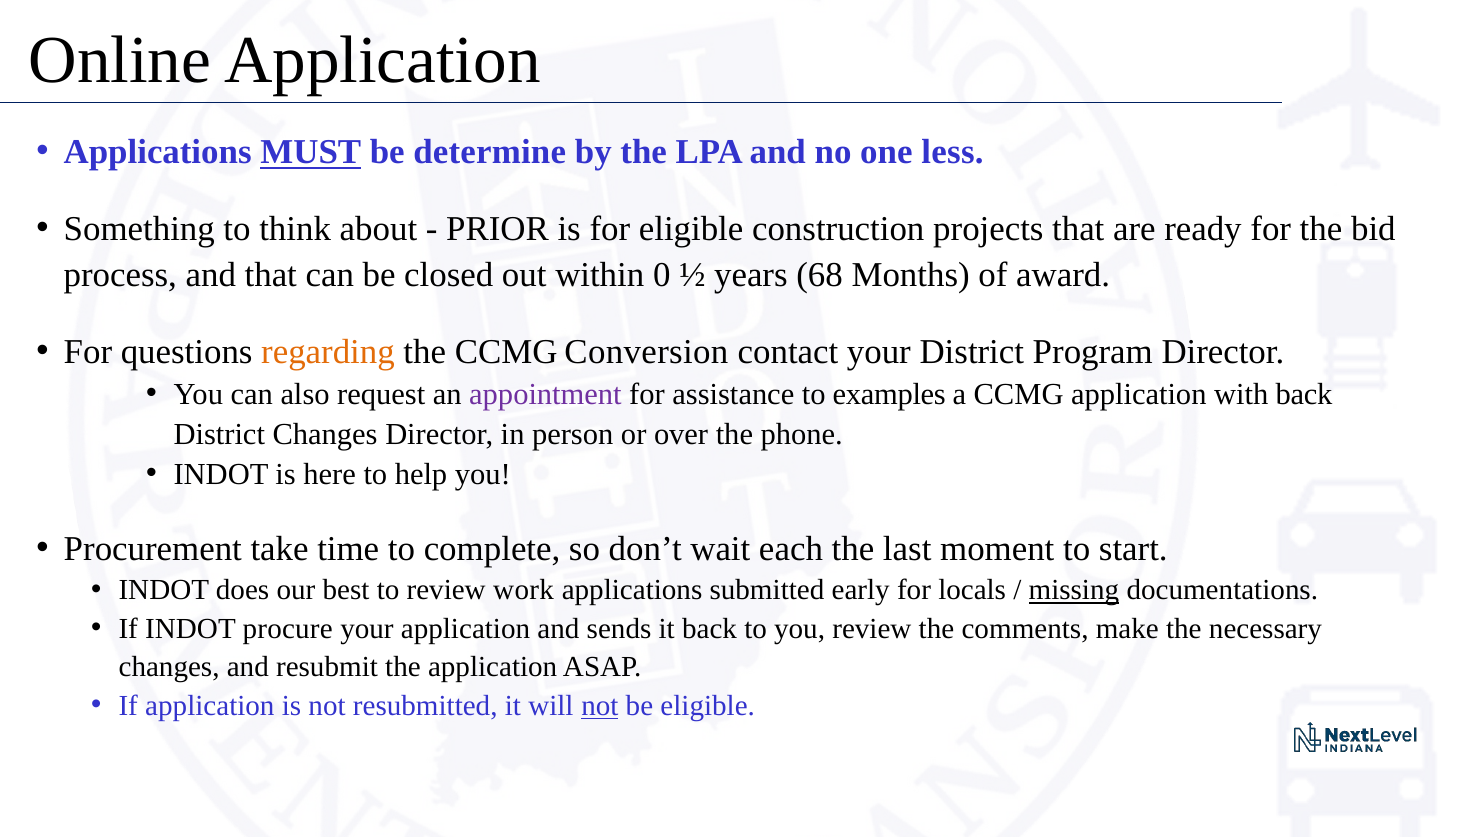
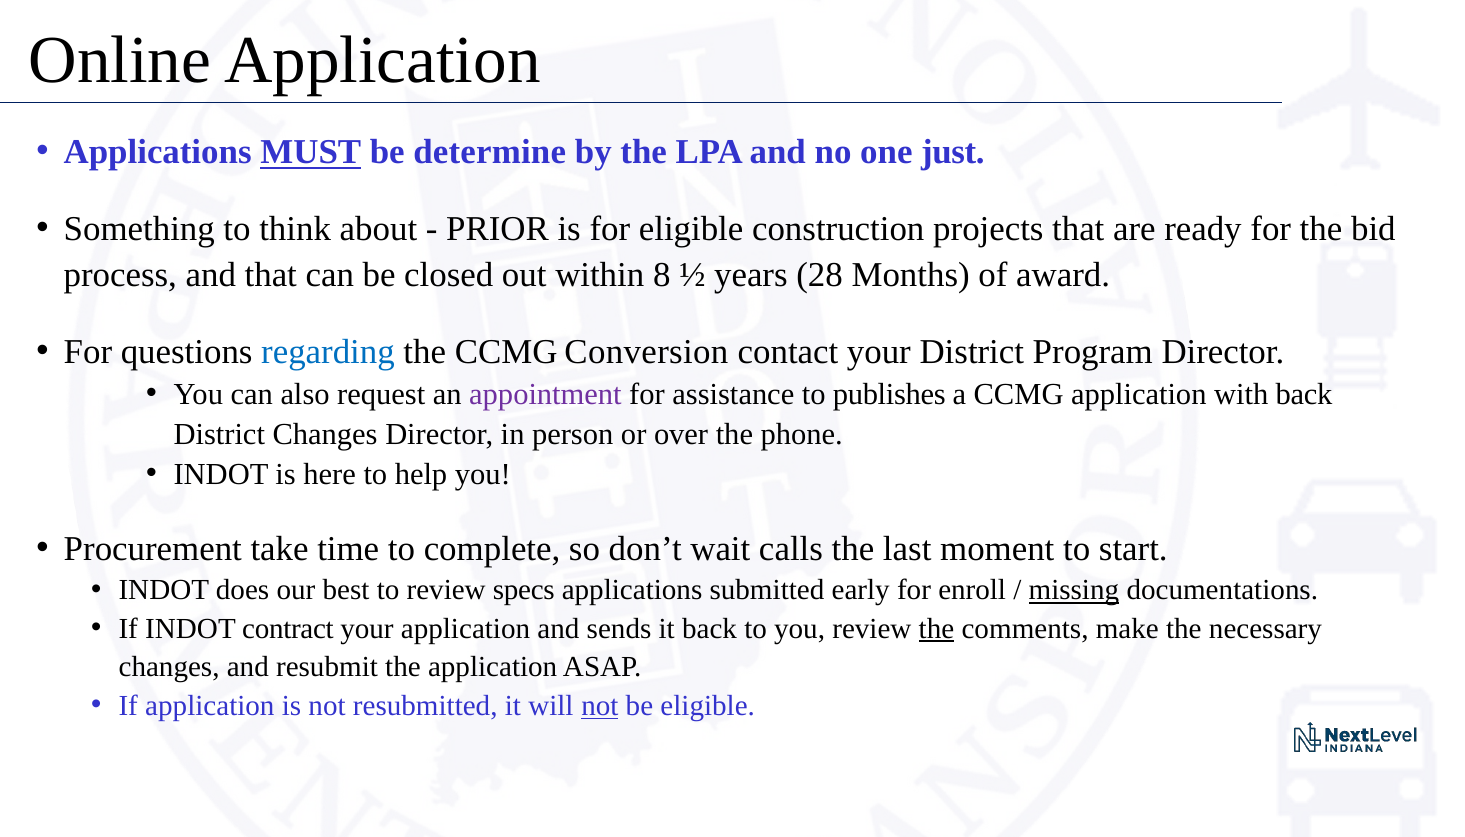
less: less -> just (953, 152)
0: 0 -> 8 (662, 275)
68: 68 -> 28 (820, 275)
regarding colour: orange -> blue (328, 352)
examples: examples -> publishes (889, 394)
each: each -> calls (791, 549)
work: work -> specs (524, 590)
locals: locals -> enroll (972, 590)
procure: procure -> contract (288, 629)
the underline: none -> present (936, 629)
